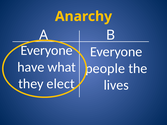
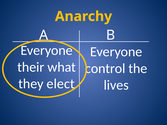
have: have -> their (31, 67)
people: people -> control (105, 69)
